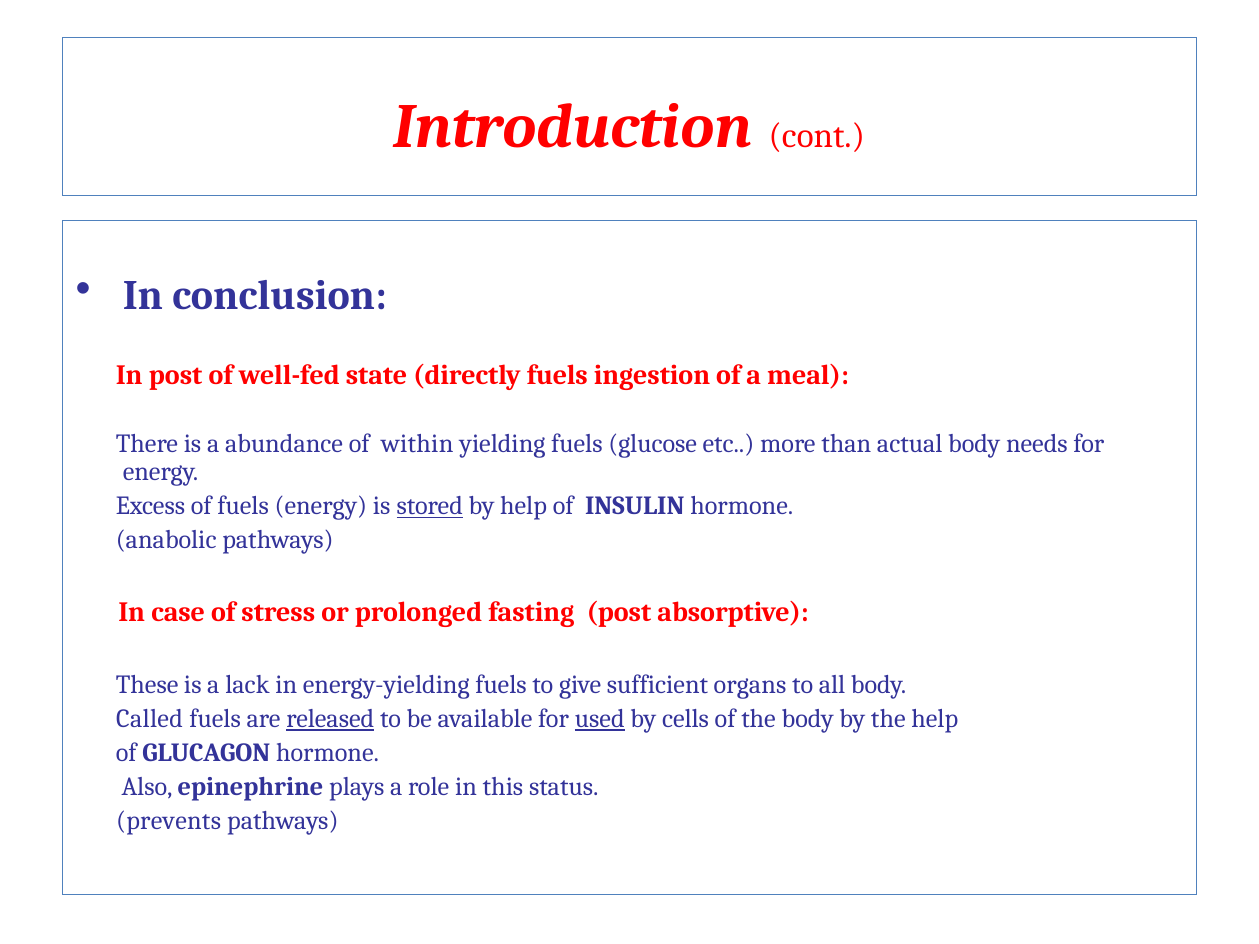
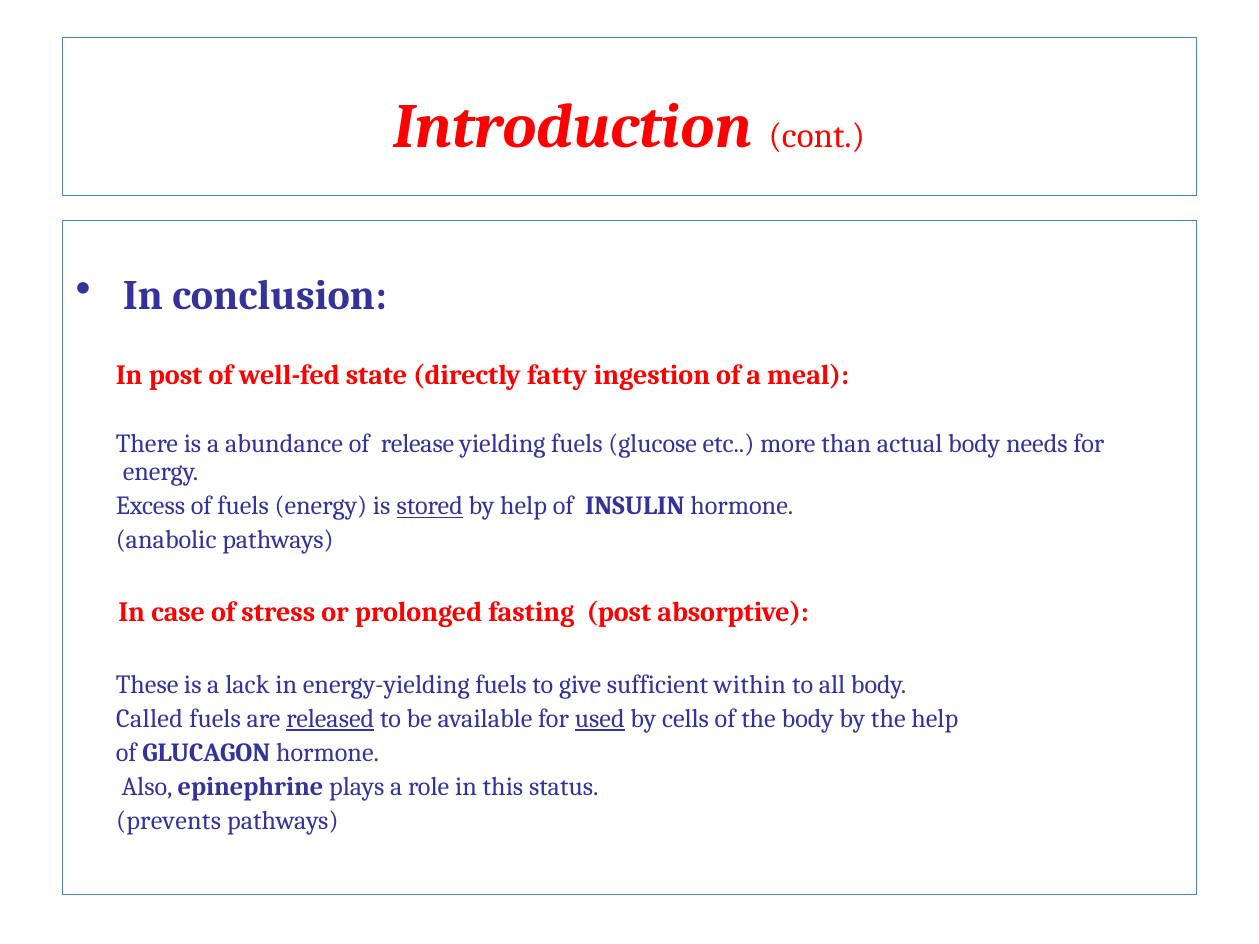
directly fuels: fuels -> fatty (557, 375)
within: within -> release (417, 444)
organs: organs -> within (750, 685)
